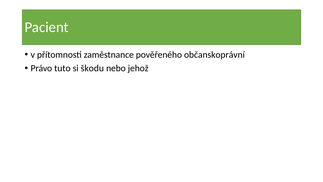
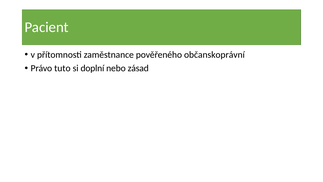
škodu: škodu -> doplní (92, 68)
jehož: jehož -> zásad (138, 68)
